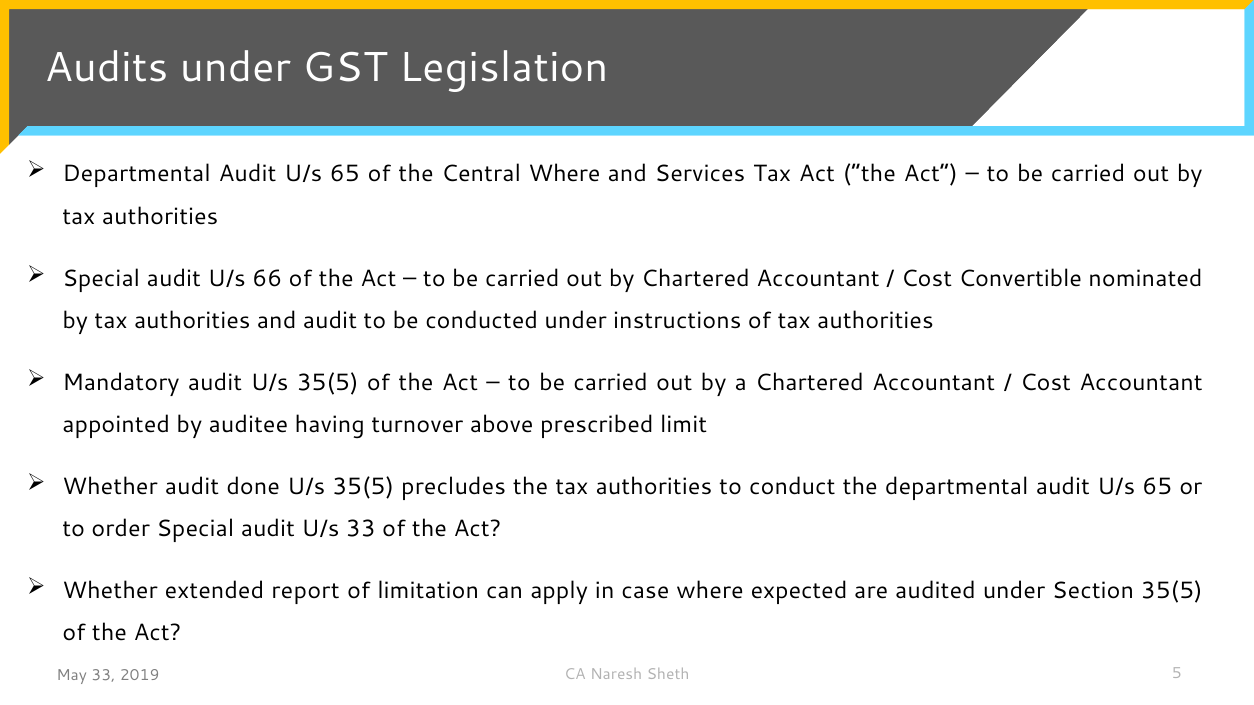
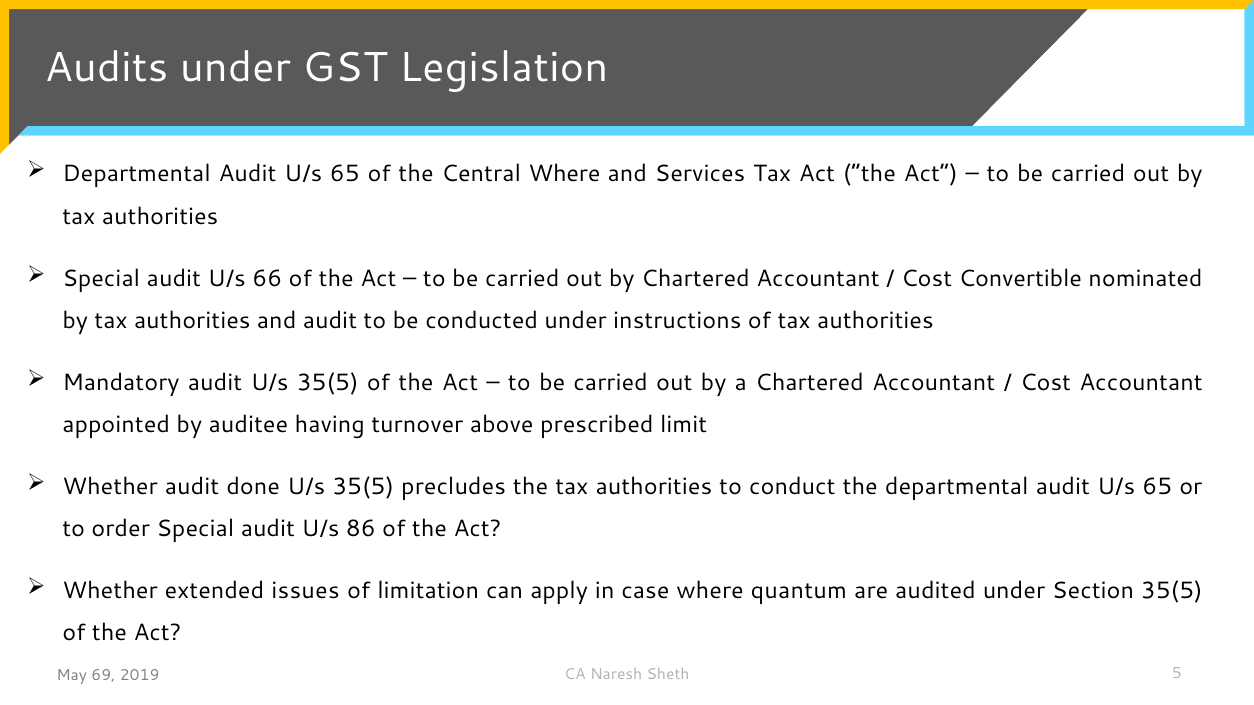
U/s 33: 33 -> 86 (361, 529)
report: report -> issues (306, 591)
expected: expected -> quantum (799, 591)
May 33: 33 -> 69 (103, 676)
